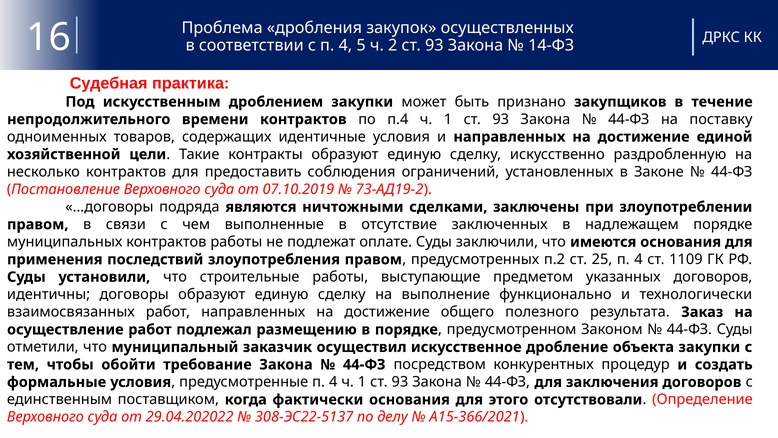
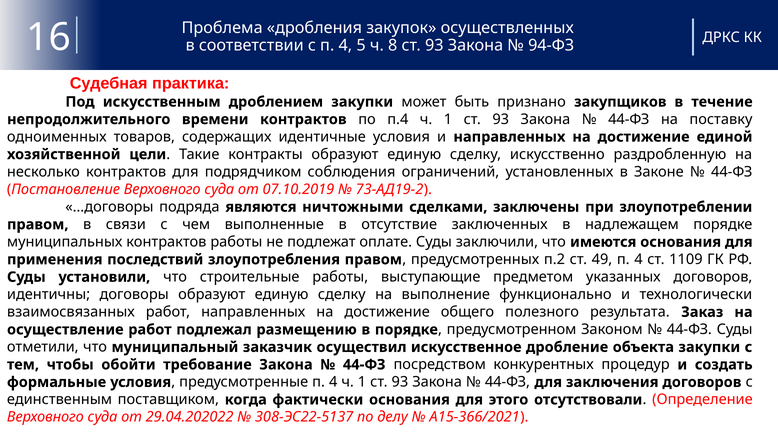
2: 2 -> 8 (393, 45)
14-ФЗ: 14-ФЗ -> 94-ФЗ (551, 45)
предоставить: предоставить -> подрядчиком (253, 172)
25: 25 -> 49 (602, 259)
